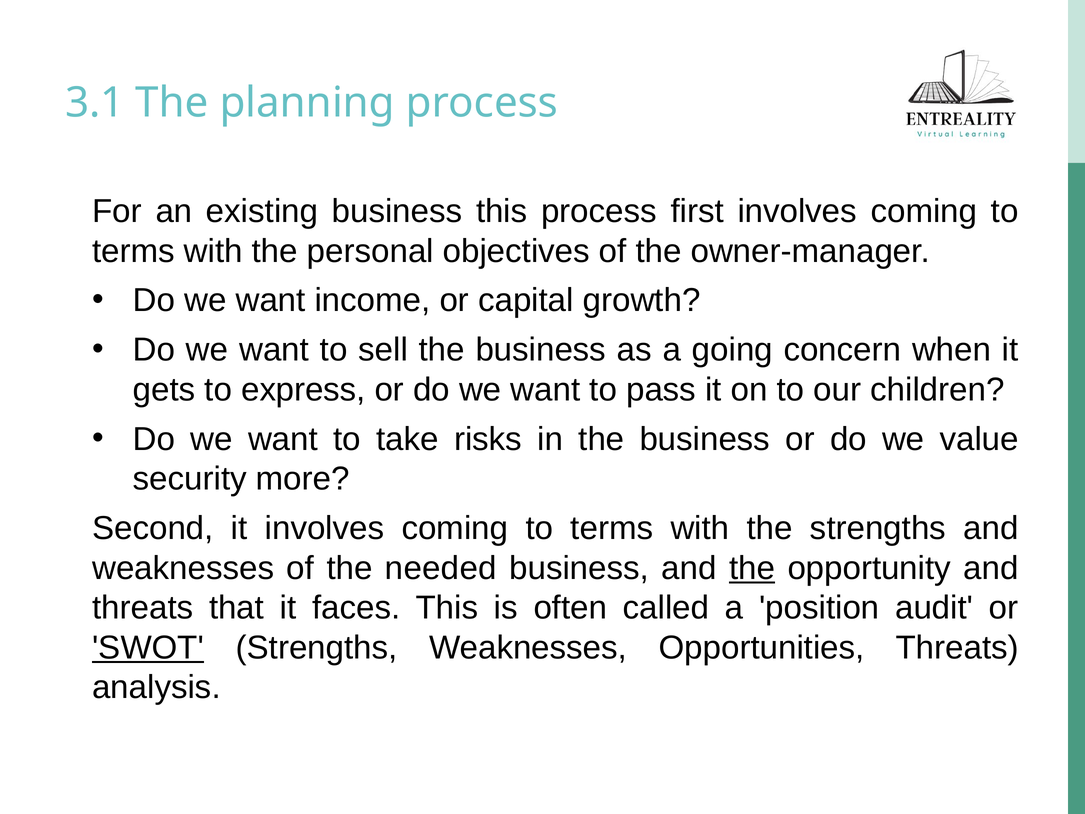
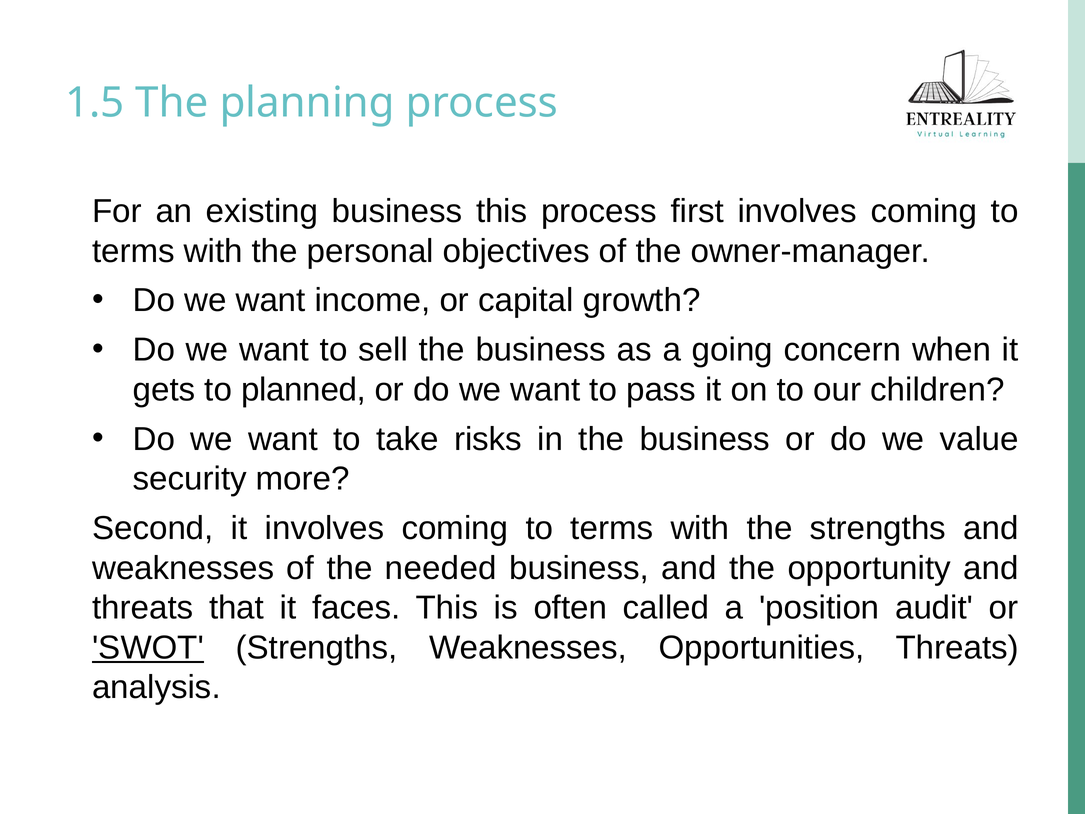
3.1: 3.1 -> 1.5 (95, 103)
express: express -> planned (303, 390)
the underline: present -> none (752, 568)
